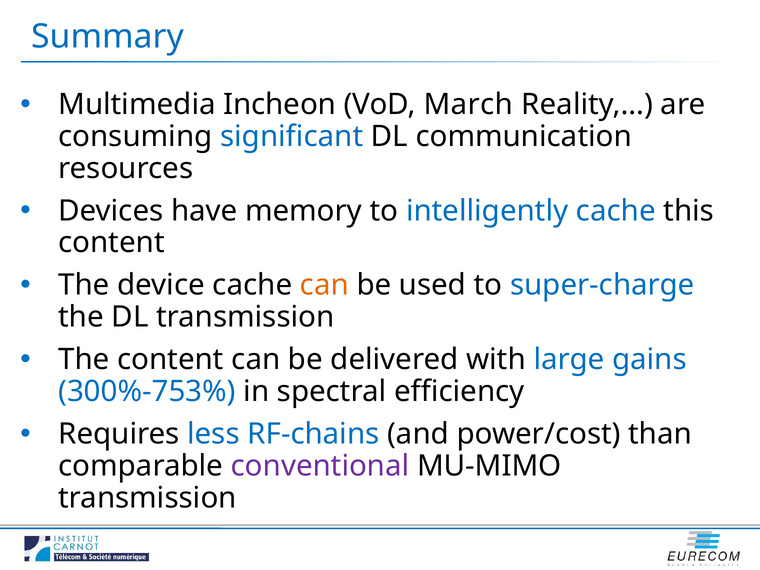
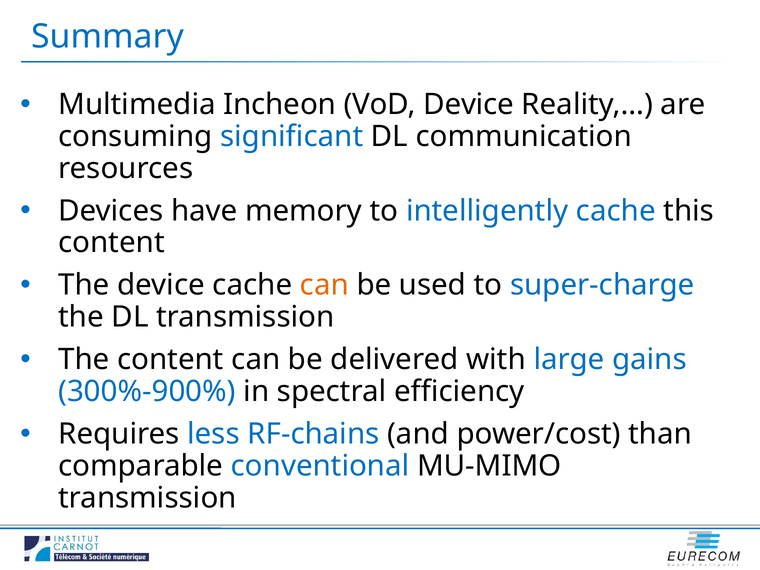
VoD March: March -> Device (469, 104)
300%-753%: 300%-753% -> 300%-900% (147, 392)
conventional colour: purple -> blue (320, 466)
